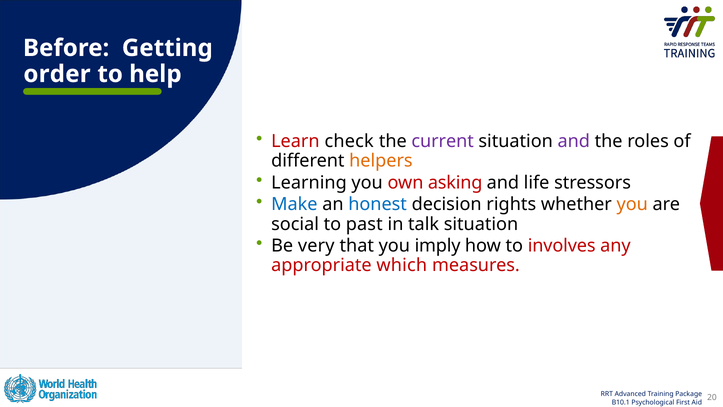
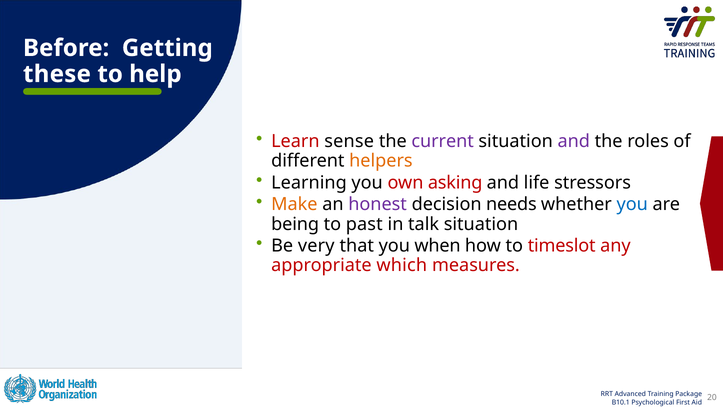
order: order -> these (57, 74)
check: check -> sense (349, 141)
Make colour: blue -> orange (294, 204)
honest colour: blue -> purple (378, 204)
rights: rights -> needs (511, 204)
you colour: orange -> blue (632, 204)
social: social -> being (295, 224)
imply: imply -> when (438, 246)
involves: involves -> timeslot (562, 246)
